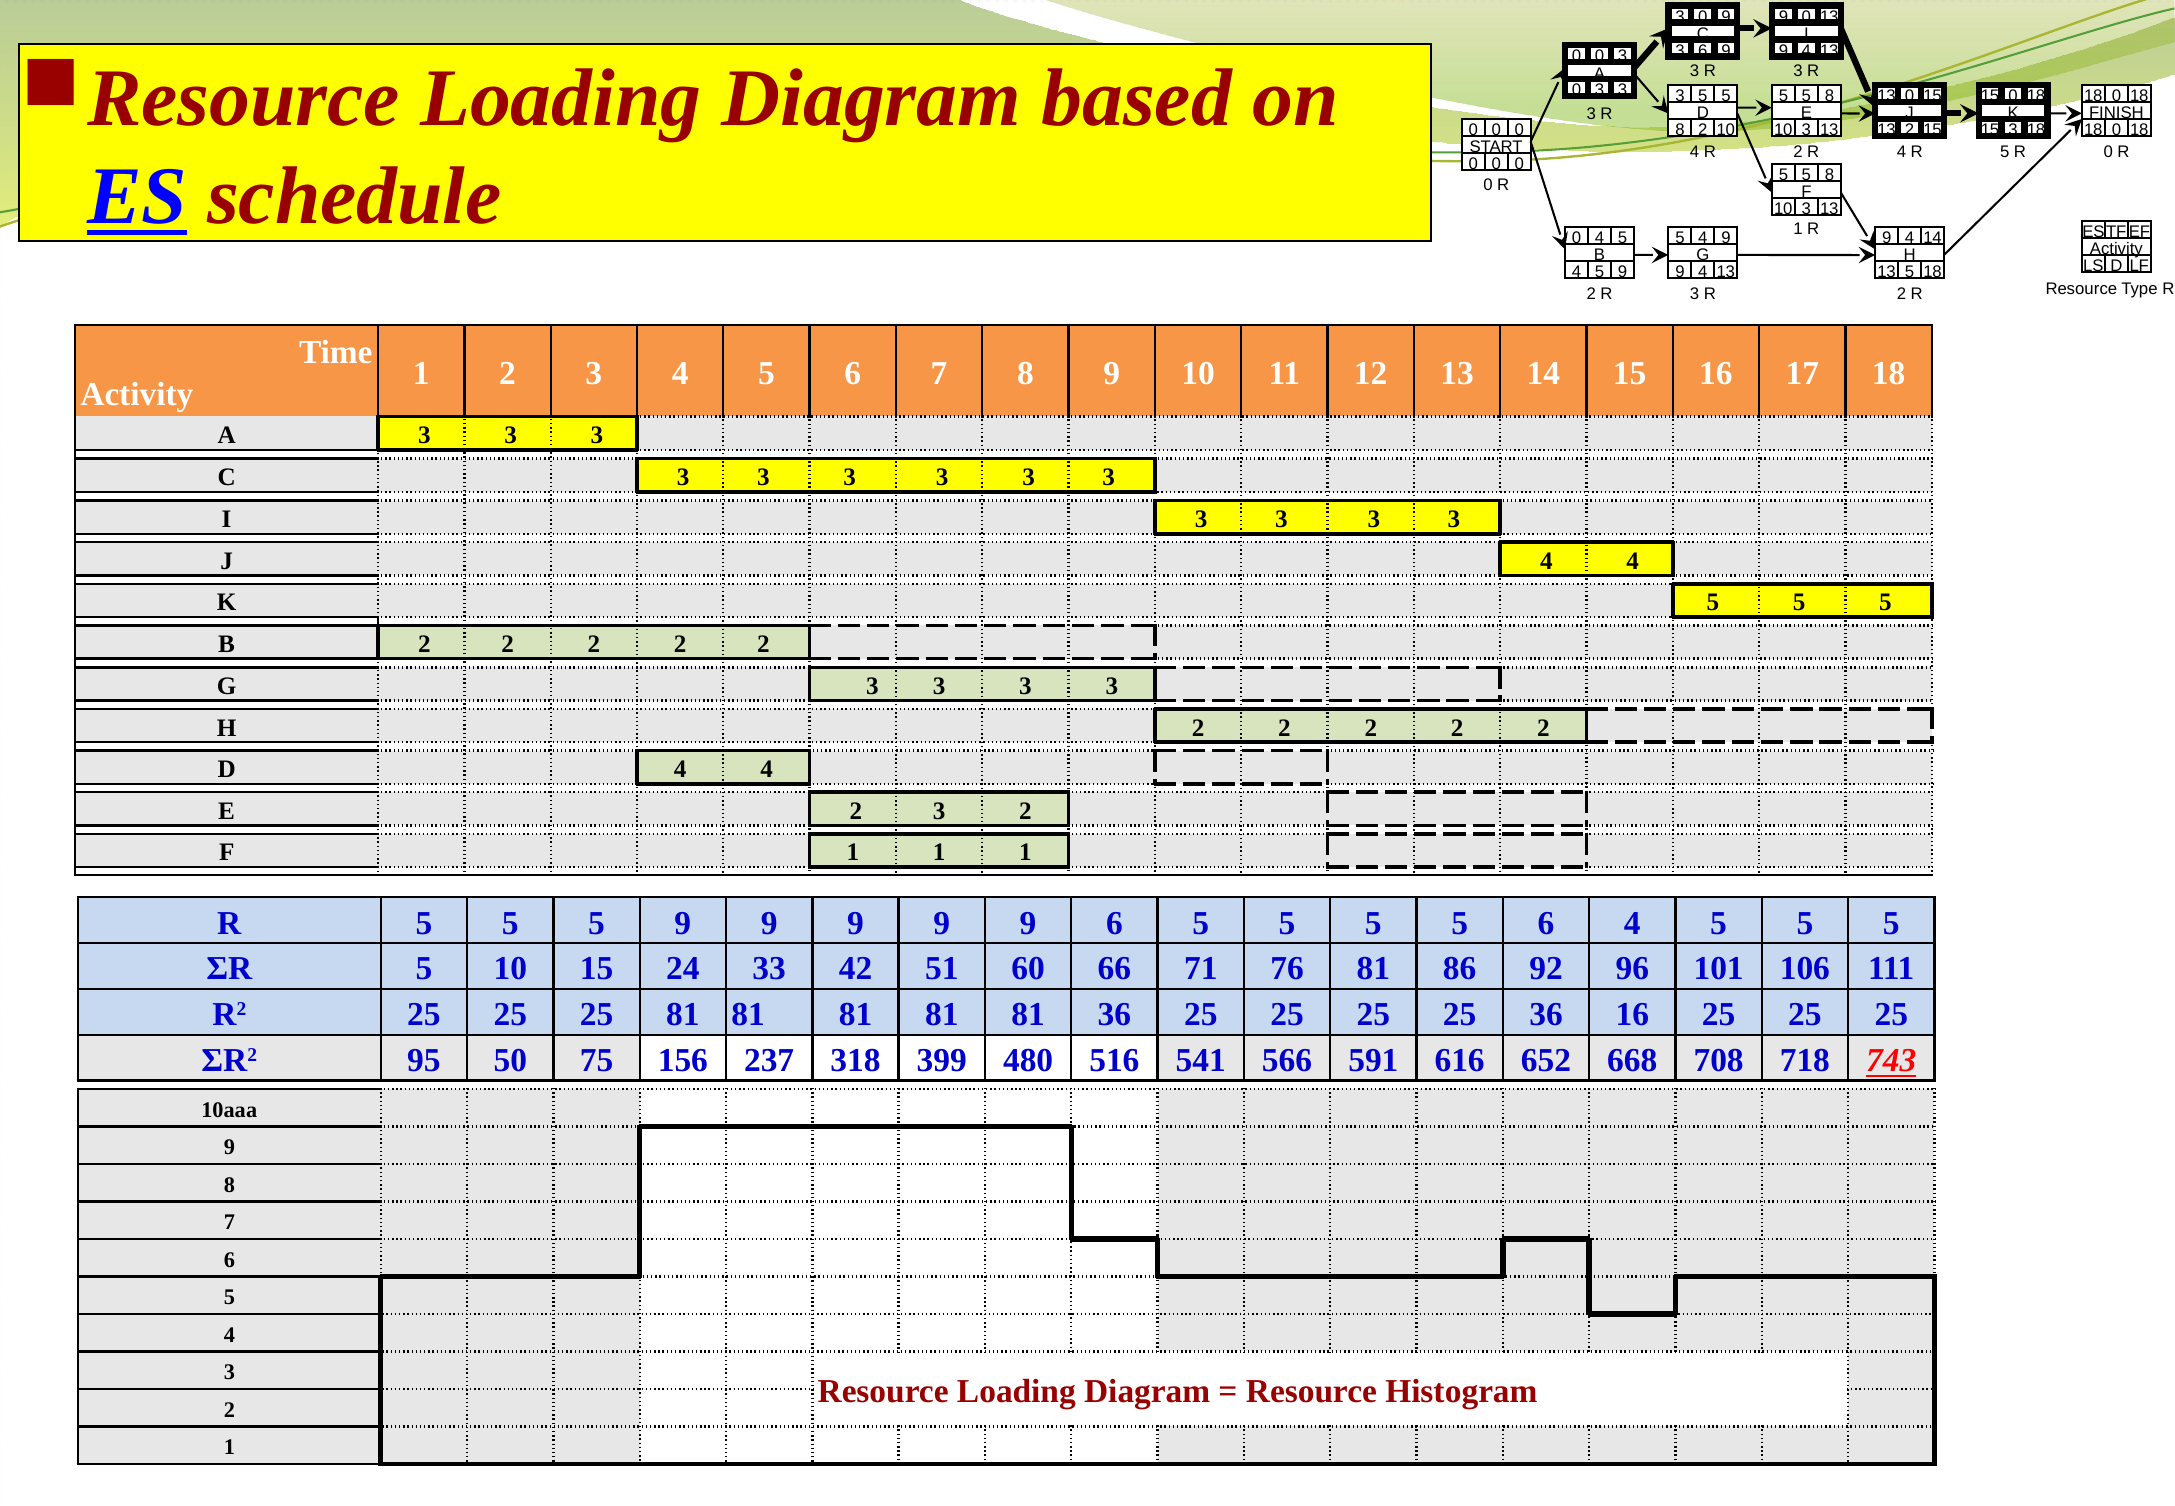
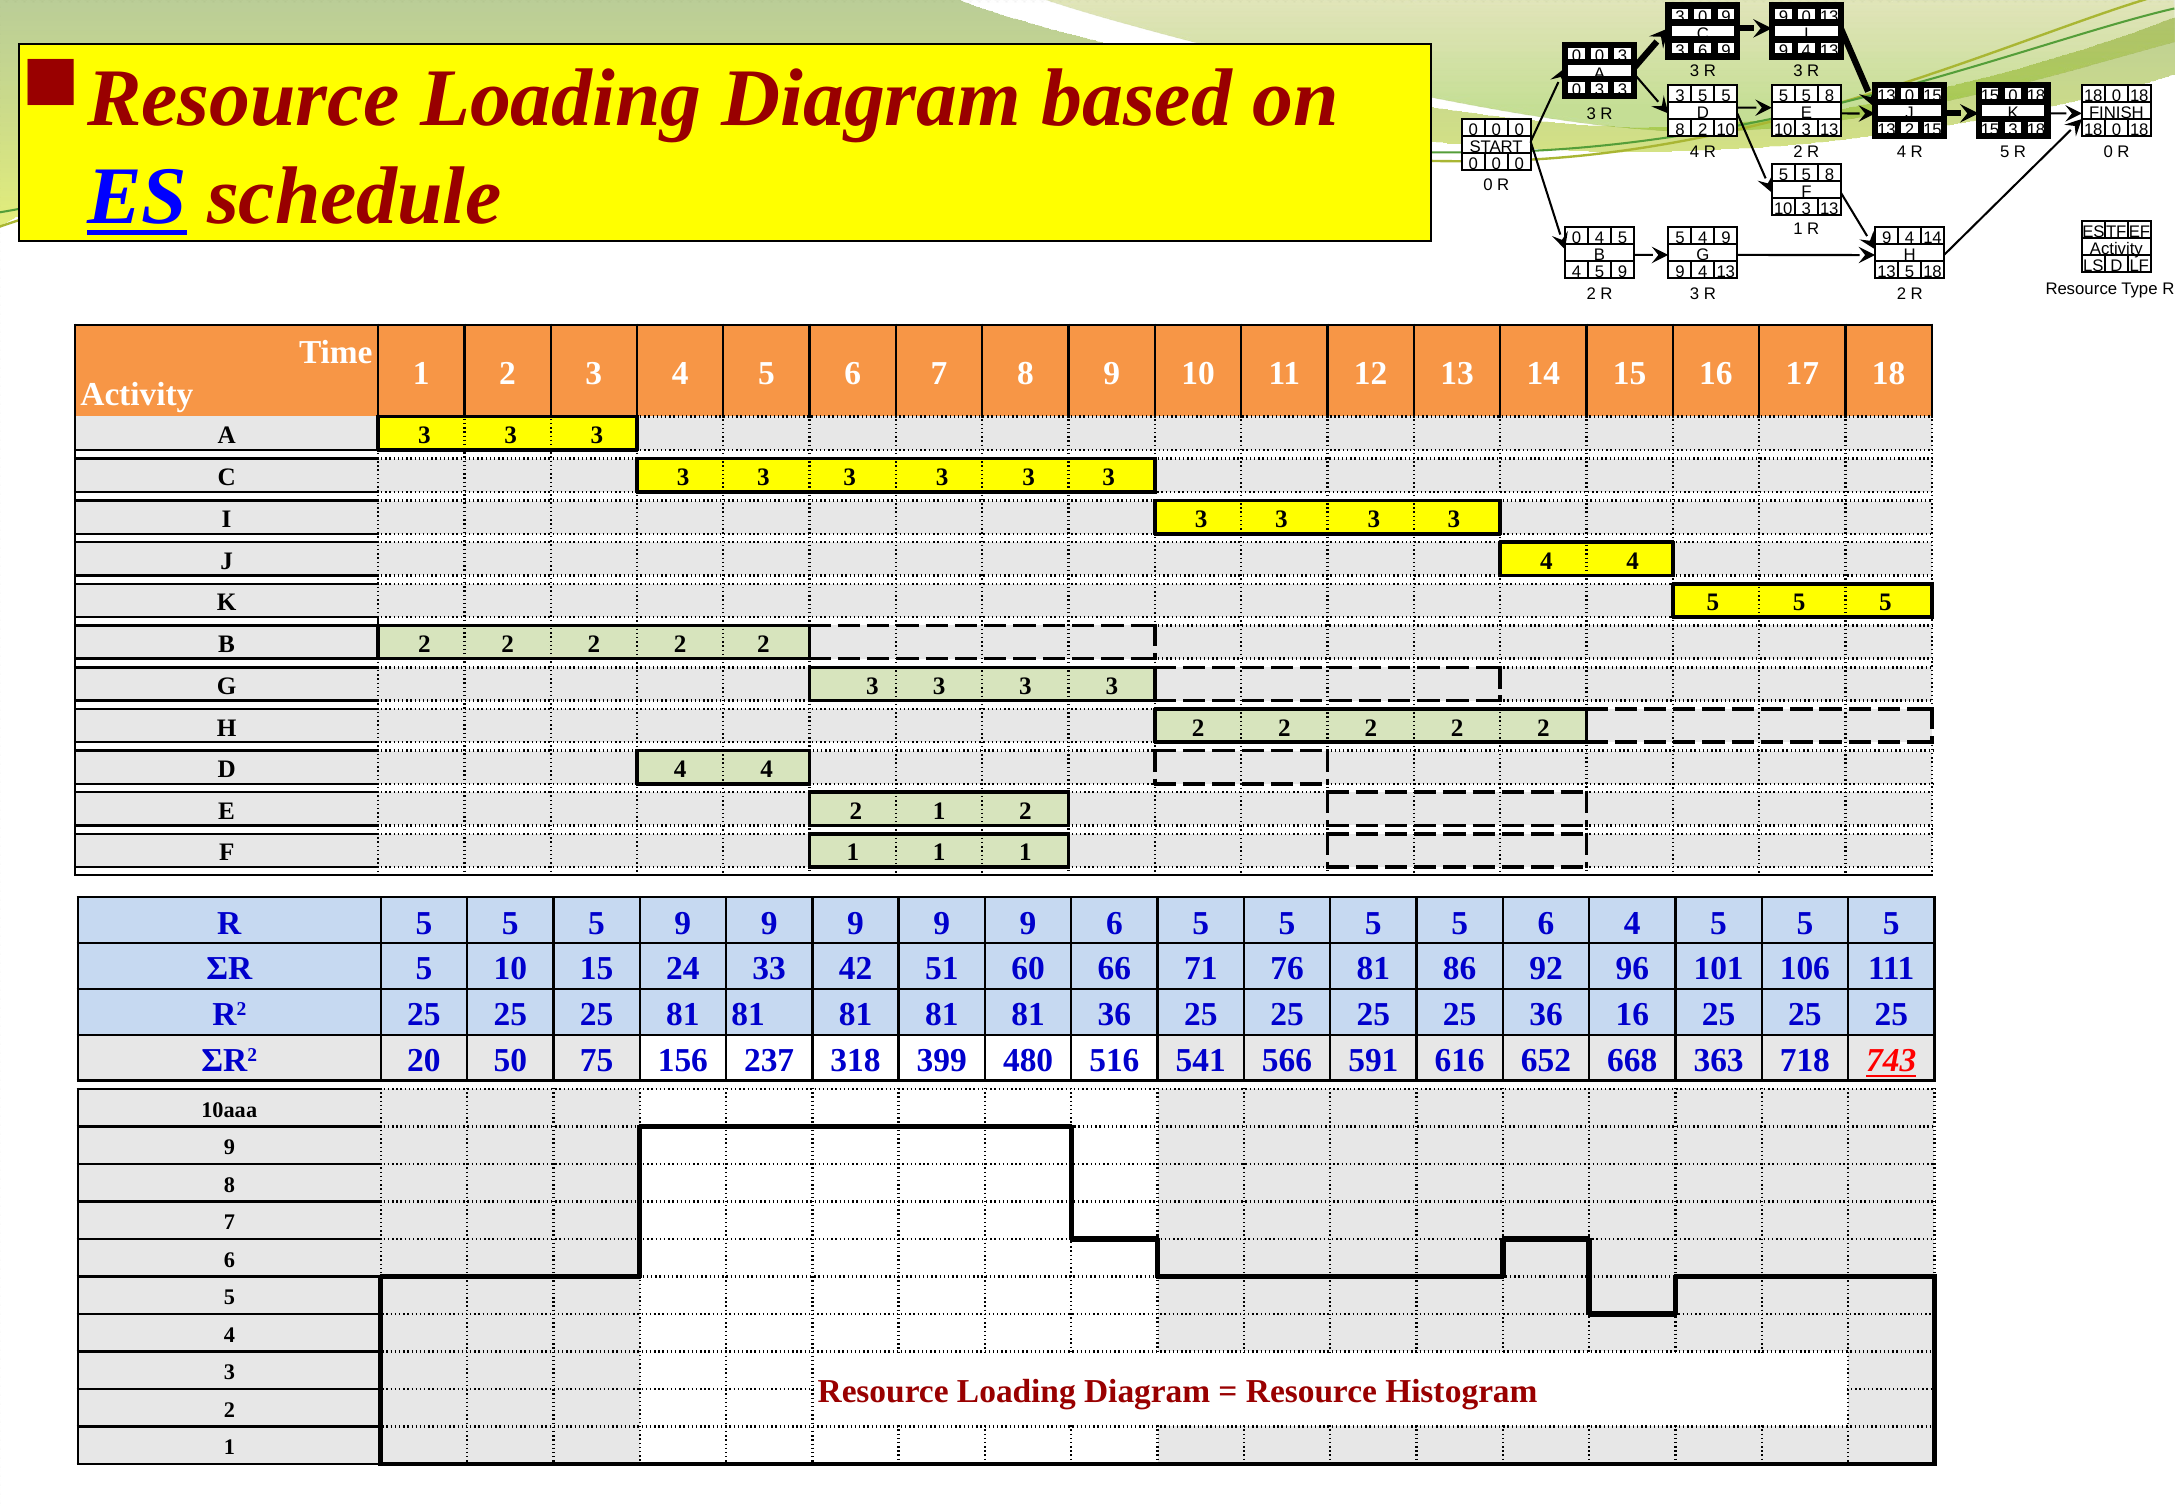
E 2 3: 3 -> 1 (939, 811)
95: 95 -> 20 (424, 1060)
708: 708 -> 363 (1719, 1060)
